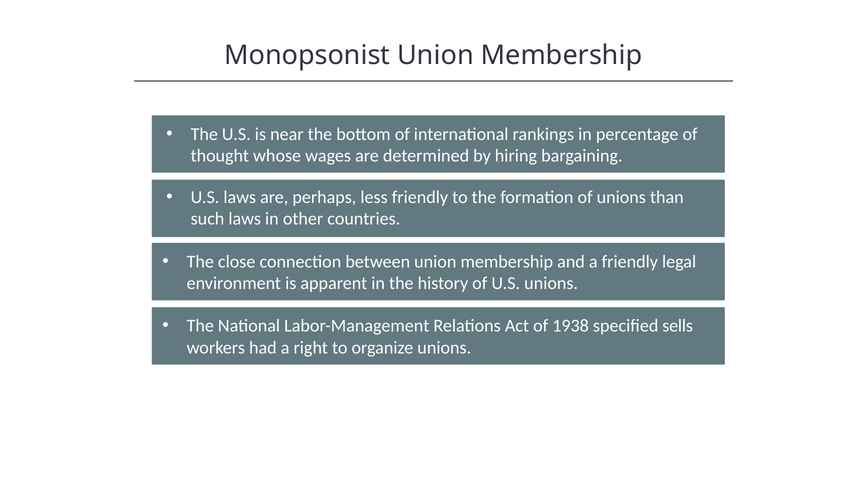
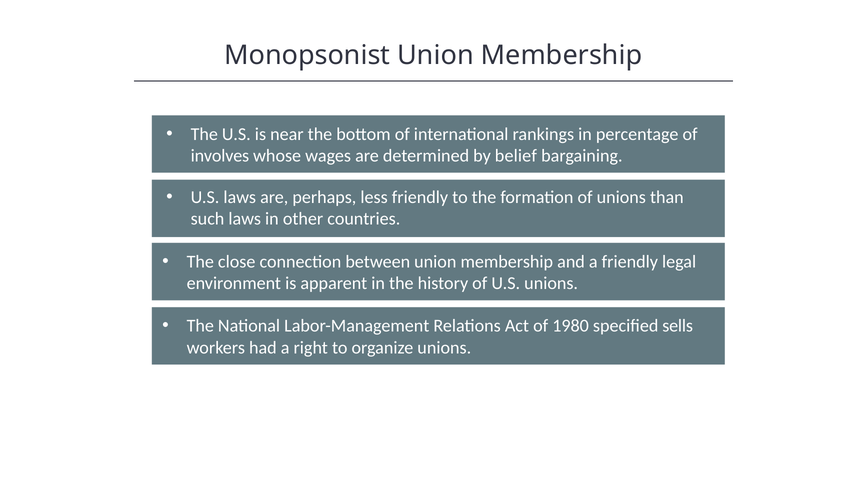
thought: thought -> involves (220, 156)
hiring: hiring -> belief (516, 156)
1938: 1938 -> 1980 (571, 326)
